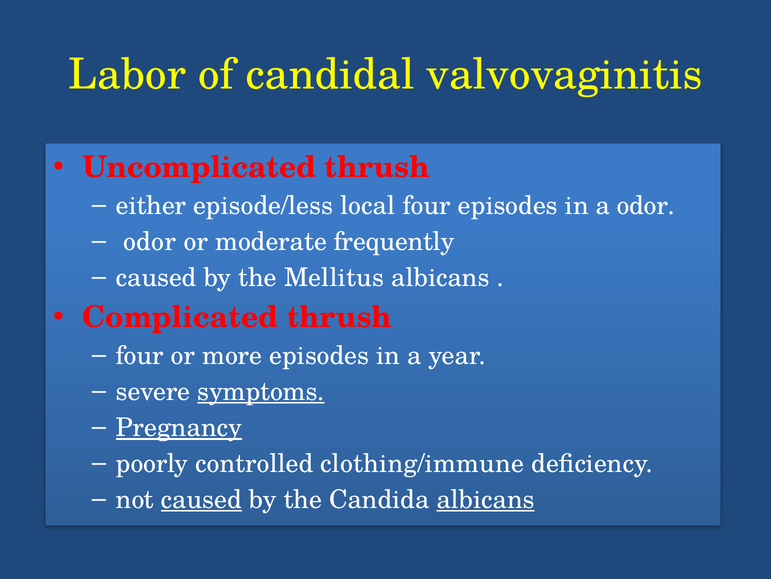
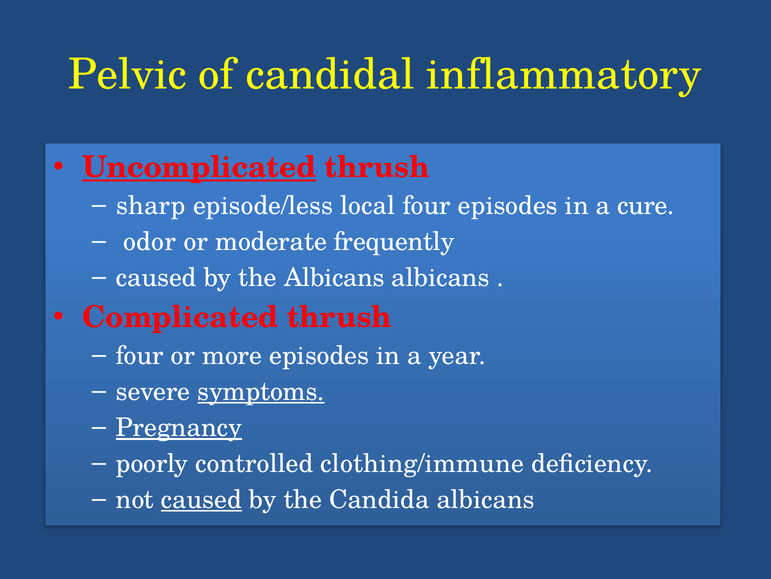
Labor: Labor -> Pelvic (127, 74)
valvovaginitis: valvovaginitis -> inflammatory (564, 74)
Uncomplicated underline: none -> present (199, 167)
either: either -> sharp (151, 206)
a odor: odor -> cure (646, 206)
the Mellitus: Mellitus -> Albicans (334, 277)
albicans underline: present -> none (486, 499)
